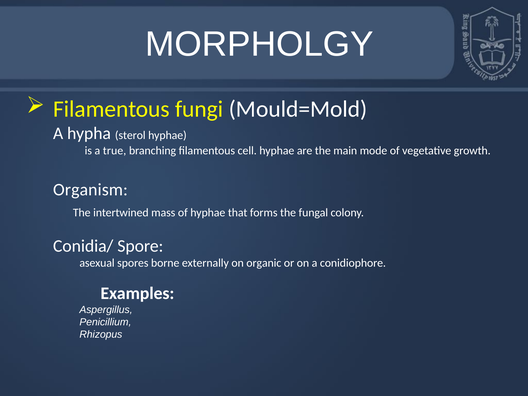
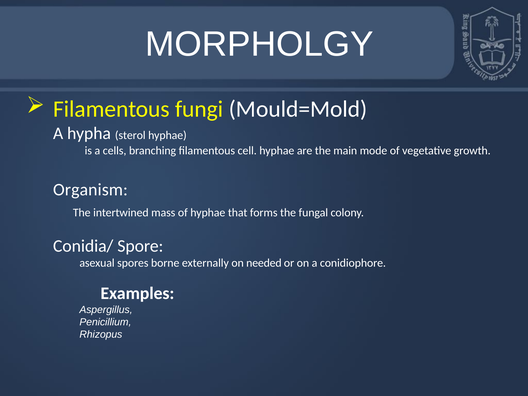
true: true -> cells (115, 150)
organic: organic -> needed (264, 263)
